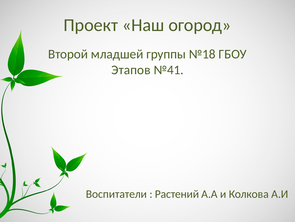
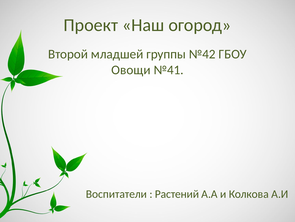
№18: №18 -> №42 (202, 54)
Этапов: Этапов -> Овощи (131, 70)
